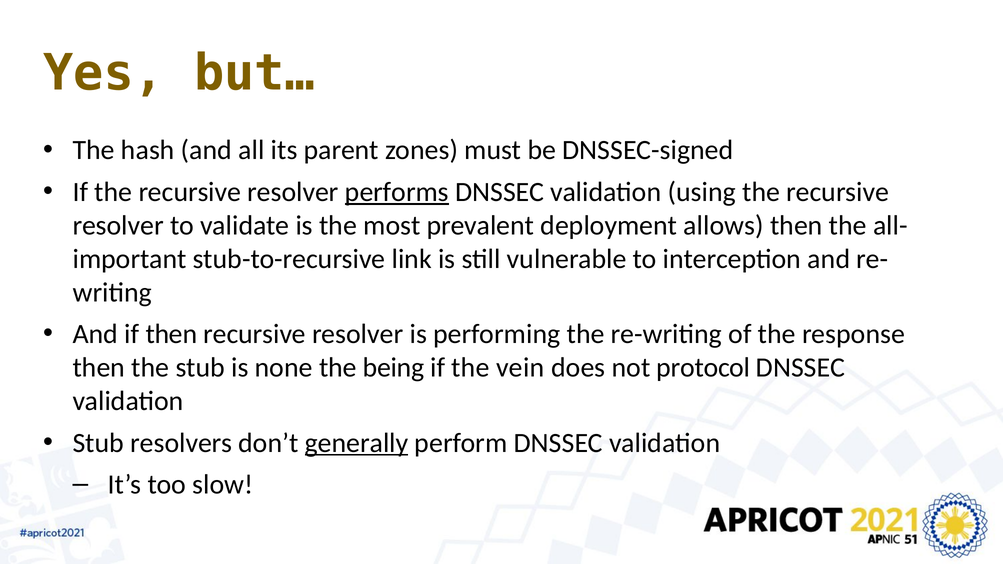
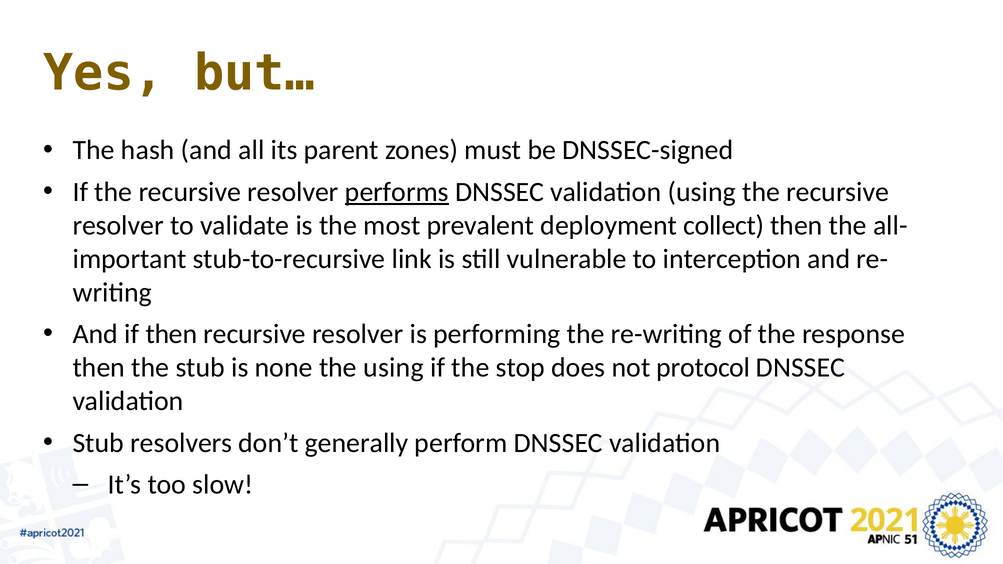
allows: allows -> collect (724, 226)
the being: being -> using (393, 368)
vein: vein -> stop (520, 368)
generally underline: present -> none (357, 443)
